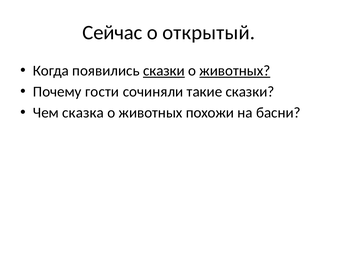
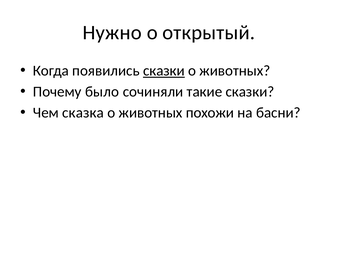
Сейчас: Сейчас -> Нужно (112, 33)
животных underline: present -> none (235, 71)
гости: гости -> было (102, 92)
